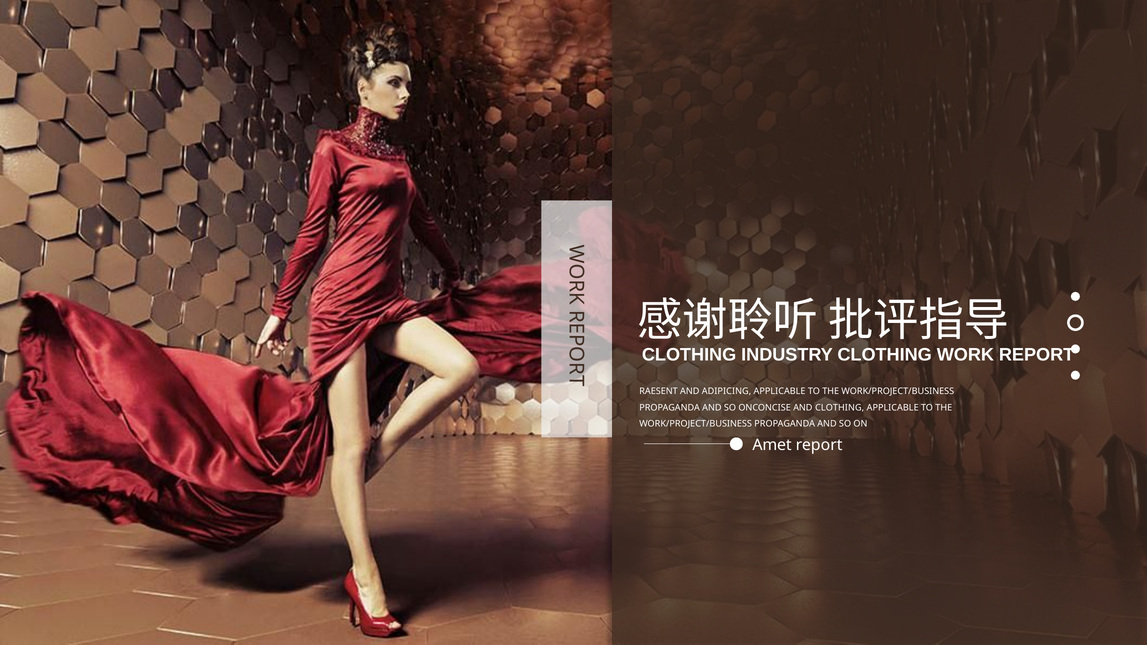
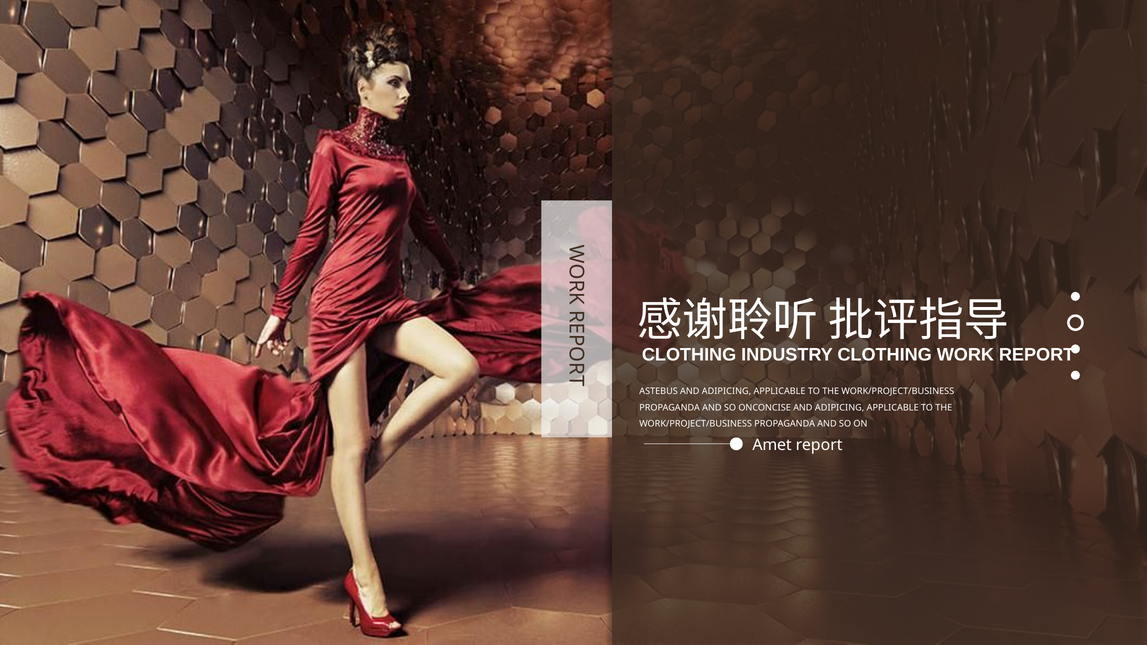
RAESENT: RAESENT -> ASTEBUS (659, 391)
ONCONCISE AND CLOTHING: CLOTHING -> ADIPICING (840, 408)
